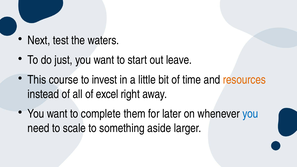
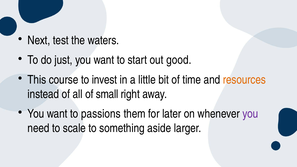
leave: leave -> good (179, 60)
excel: excel -> small (107, 94)
complete: complete -> passions (101, 114)
you colour: blue -> purple (250, 114)
